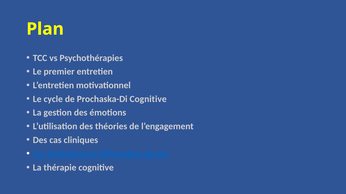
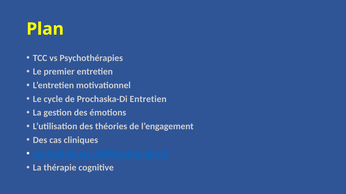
Prochaska-Di Cognitive: Cognitive -> Entretien (148, 99)
